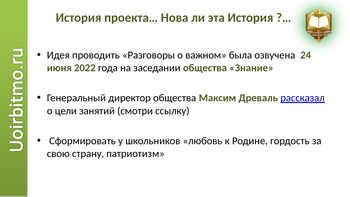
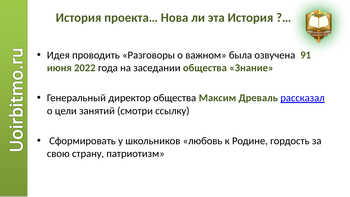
24: 24 -> 91 (306, 55)
